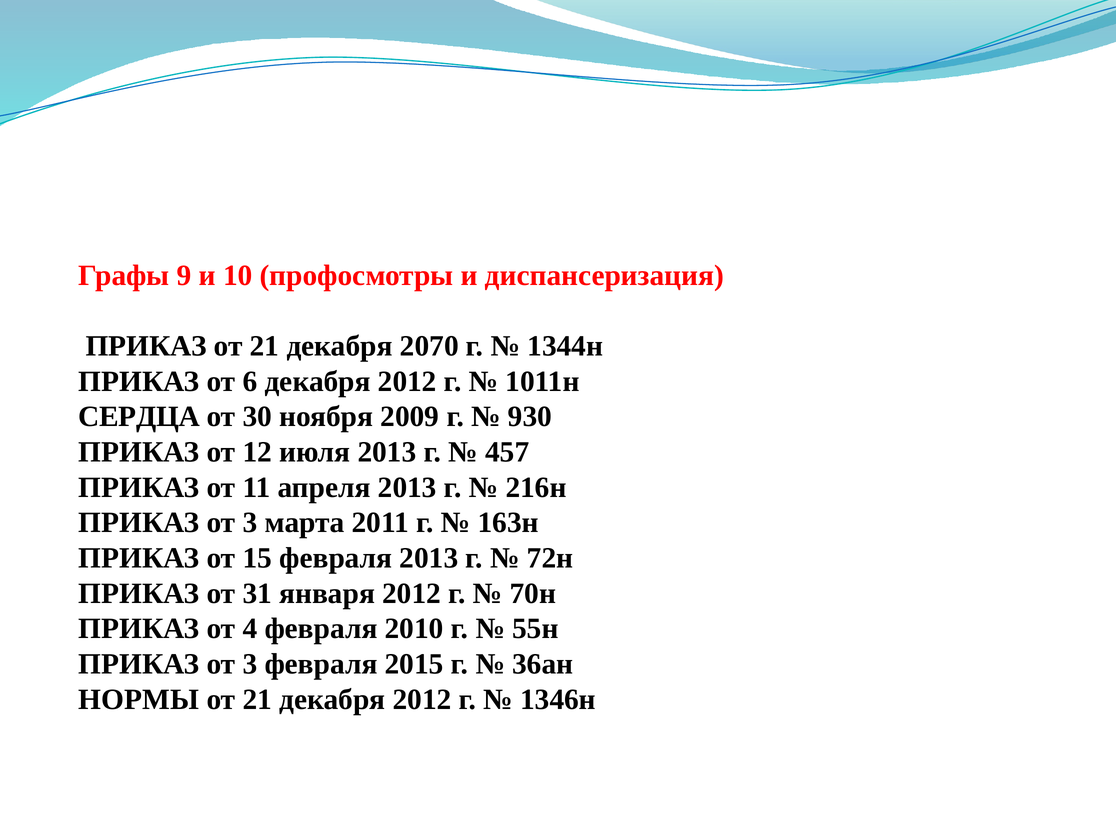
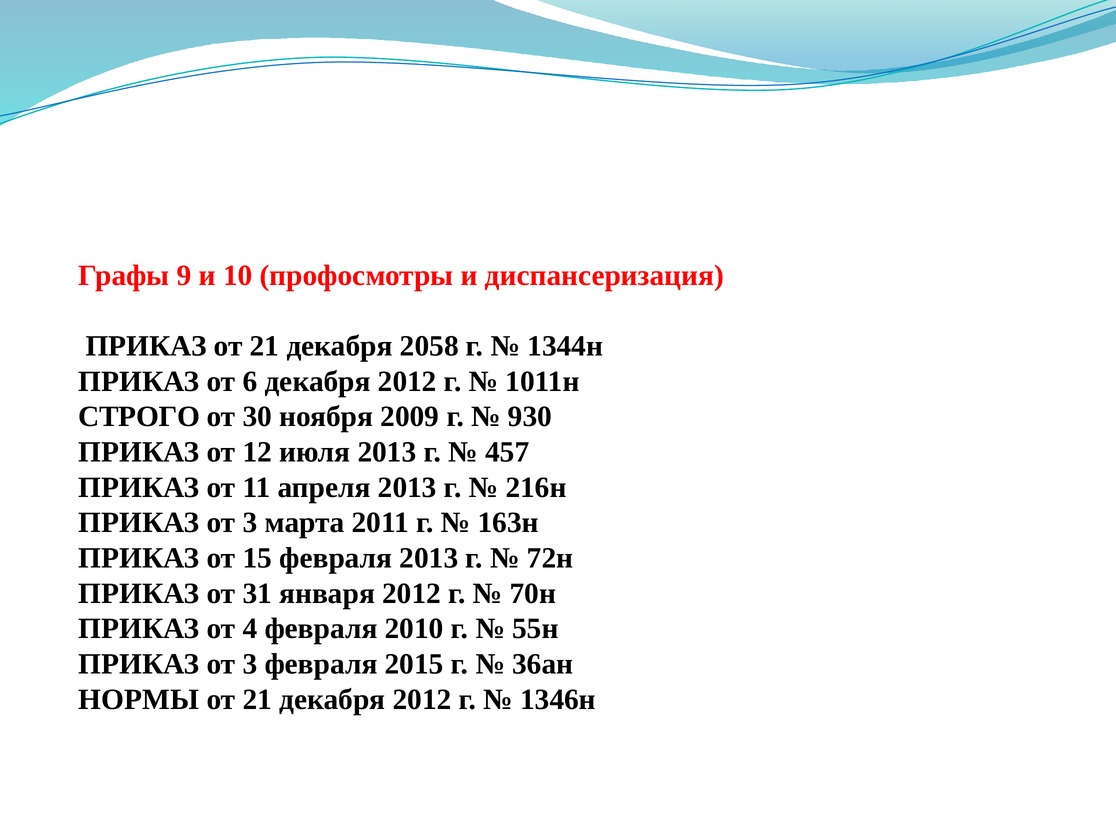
2070: 2070 -> 2058 (429, 346)
СЕРДЦА: СЕРДЦА -> СТРОГО (139, 417)
